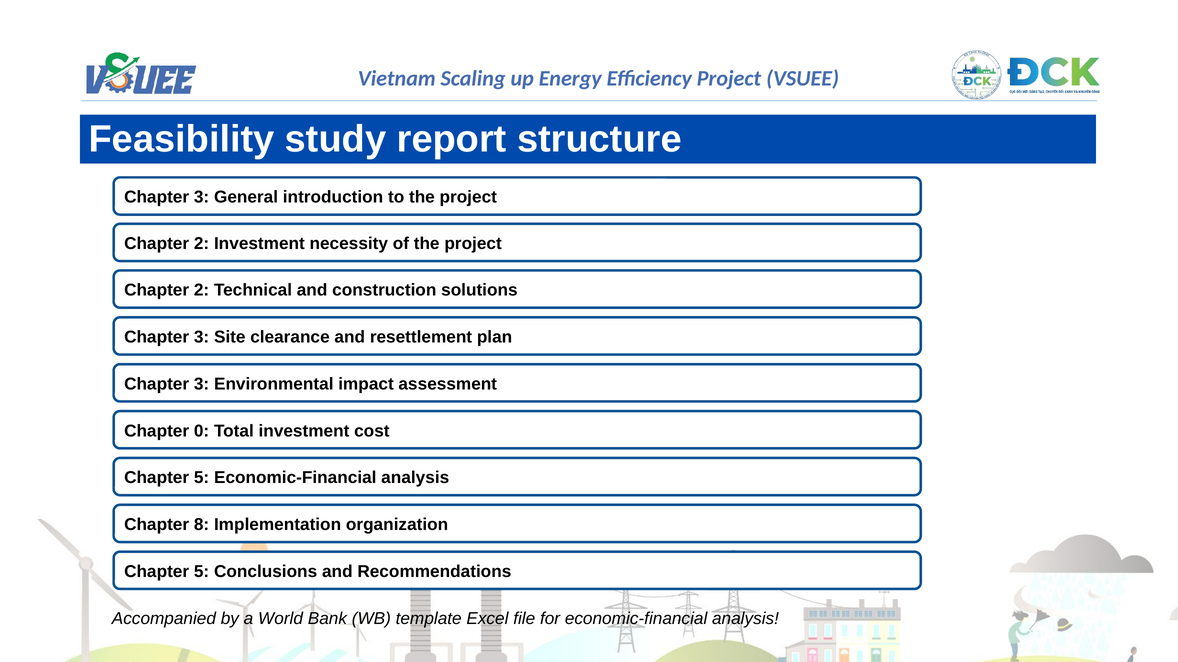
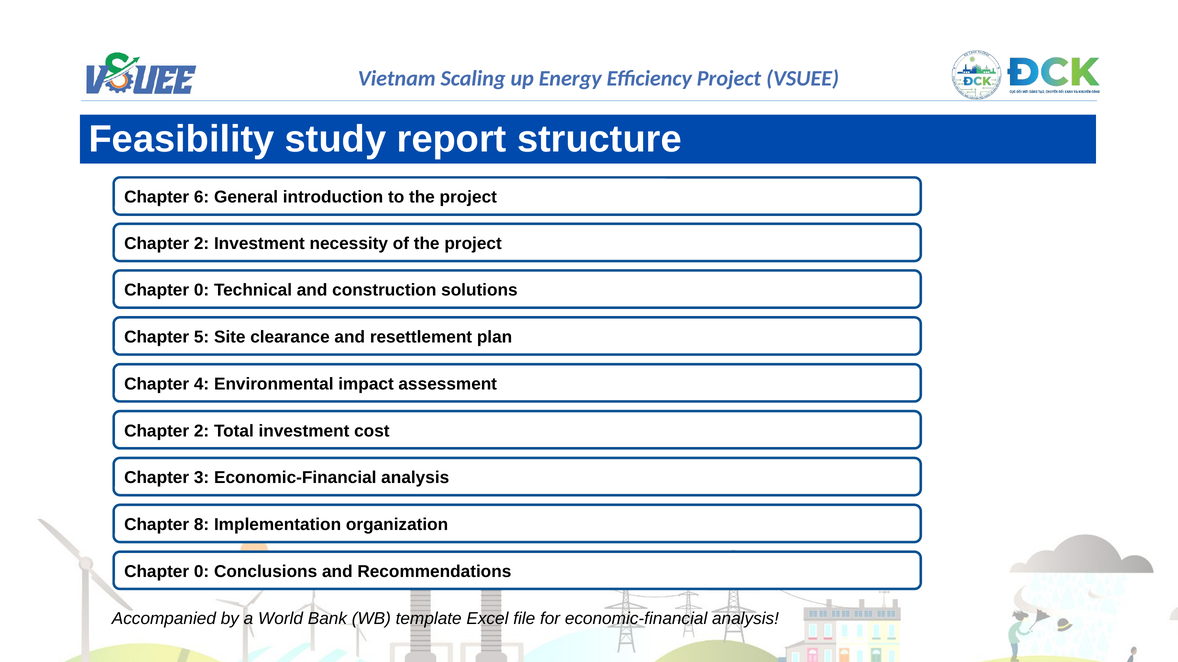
3: 3 -> 6 (202, 197)
2: 2 -> 0 (202, 291)
3: 3 -> 5 (202, 337)
3: 3 -> 4 (202, 384)
0: 0 -> 2 (202, 431)
5: 5 -> 3 (202, 478)
5: 5 -> 0 (202, 572)
